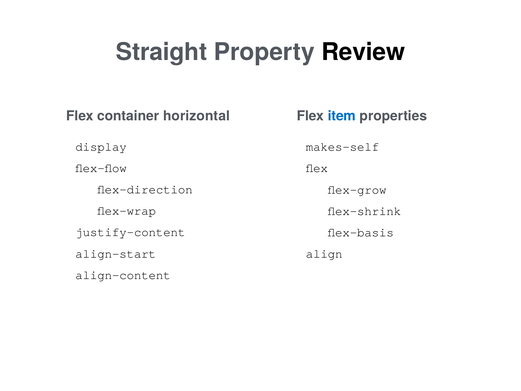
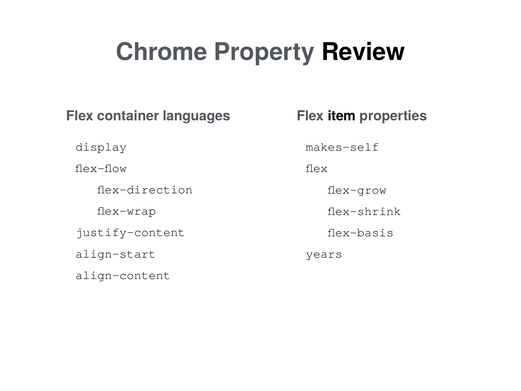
Straight: Straight -> Chrome (162, 52)
horizontal: horizontal -> languages (197, 116)
item colour: blue -> black (342, 116)
align: align -> years (324, 254)
